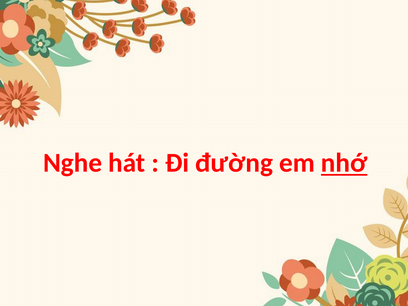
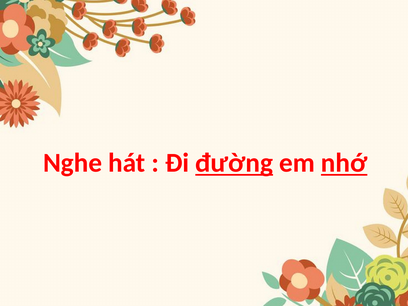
đường underline: none -> present (234, 163)
